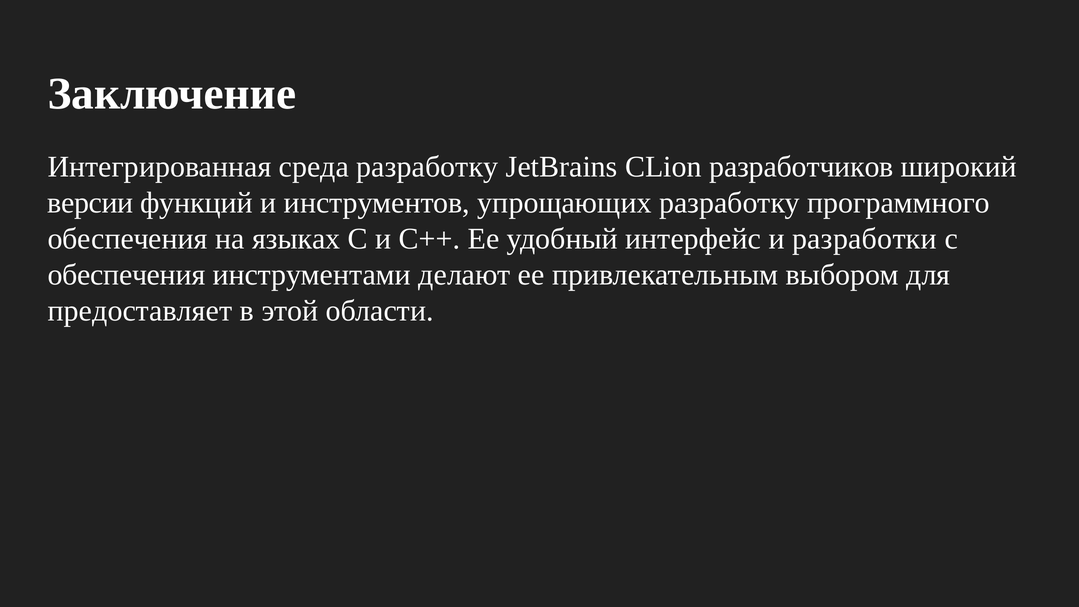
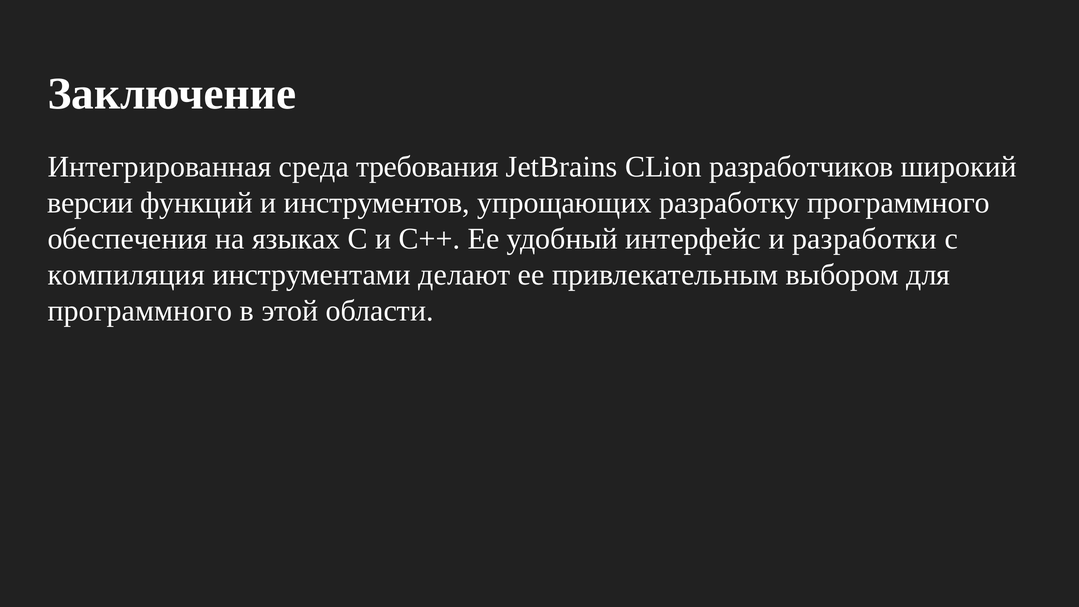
среда разработку: разработку -> требования (427, 167)
обеспечения: обеспечения -> компиляция (126, 275)
предоставляет: предоставляет -> программного (140, 311)
